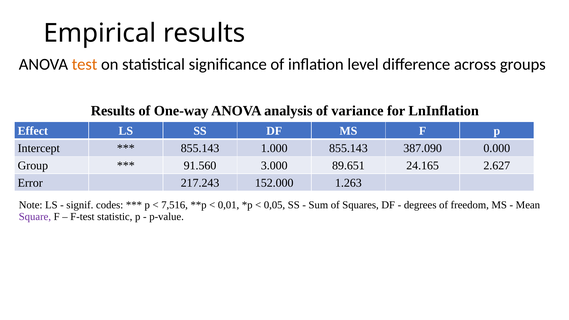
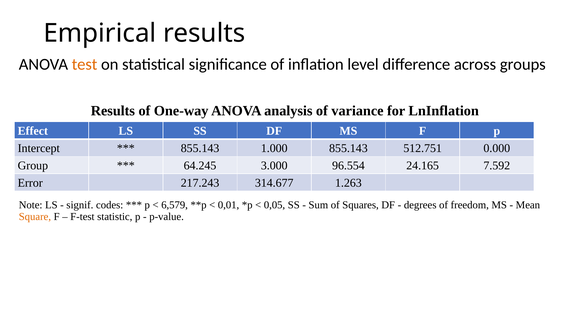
387.090: 387.090 -> 512.751 (423, 148)
91.560: 91.560 -> 64.245 (200, 166)
89.651: 89.651 -> 96.554 (348, 166)
2.627: 2.627 -> 7.592 (497, 166)
152.000: 152.000 -> 314.677 (274, 183)
7,516: 7,516 -> 6,579 (175, 205)
Square colour: purple -> orange (35, 217)
